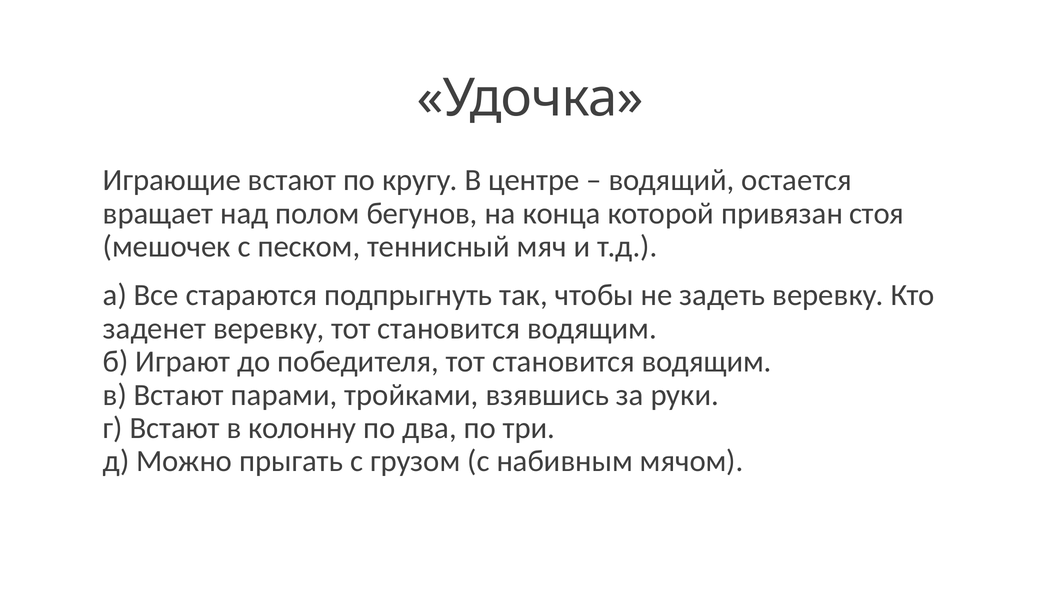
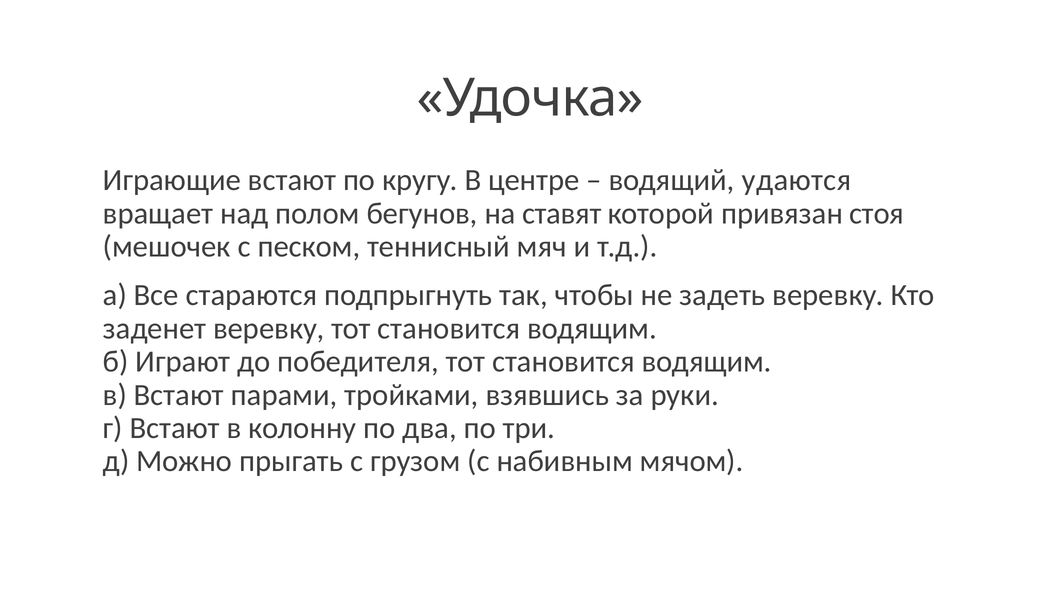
остается: остается -> удаются (797, 180)
конца: конца -> ставят (562, 213)
